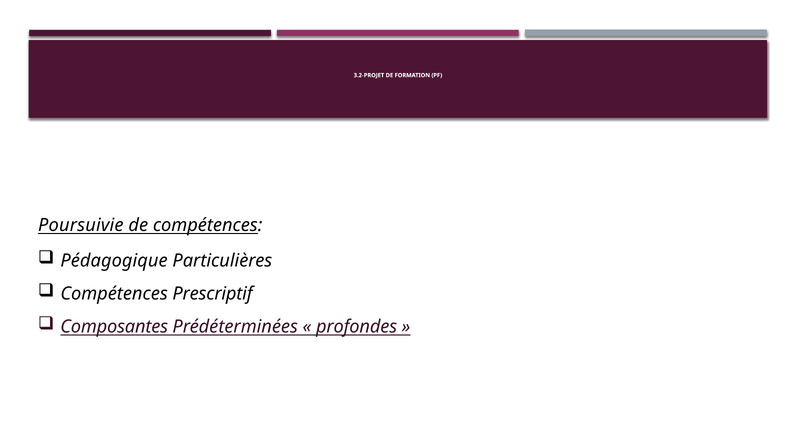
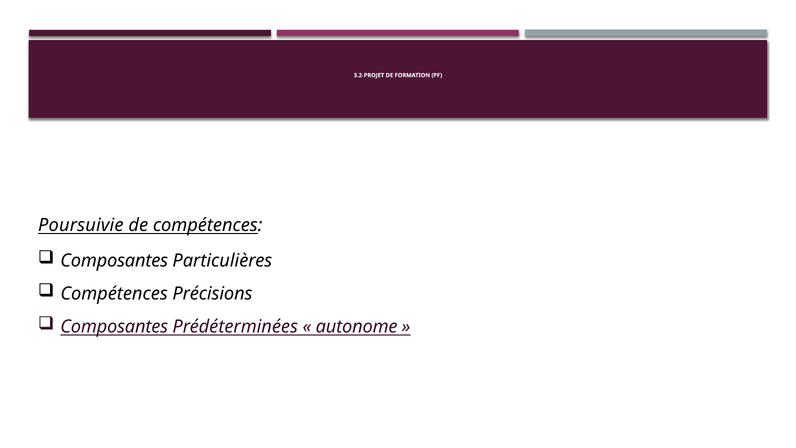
Pédagogique: Pédagogique -> Composantes (114, 261)
Prescriptif: Prescriptif -> Précisions (212, 294)
profondes: profondes -> autonome (357, 326)
